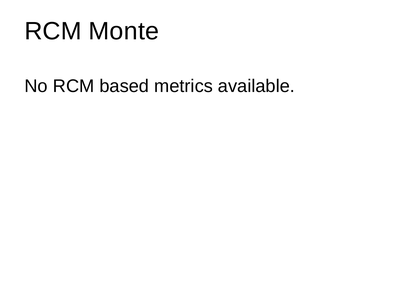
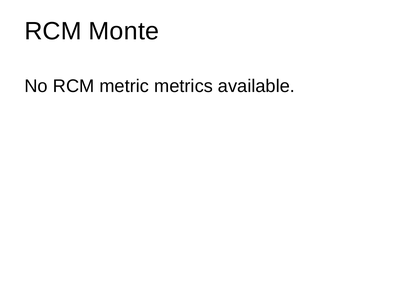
based: based -> metric (124, 86)
